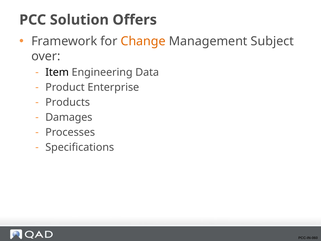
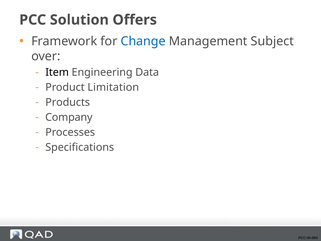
Change colour: orange -> blue (143, 41)
Enterprise: Enterprise -> Limitation (113, 87)
Damages: Damages -> Company (69, 117)
